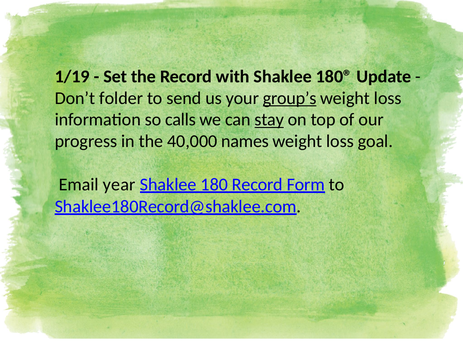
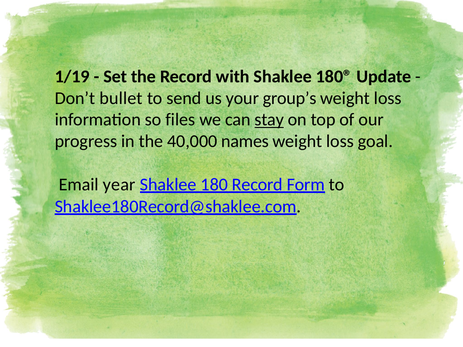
folder: folder -> bullet (121, 98)
group’s underline: present -> none (290, 98)
calls: calls -> files (180, 120)
